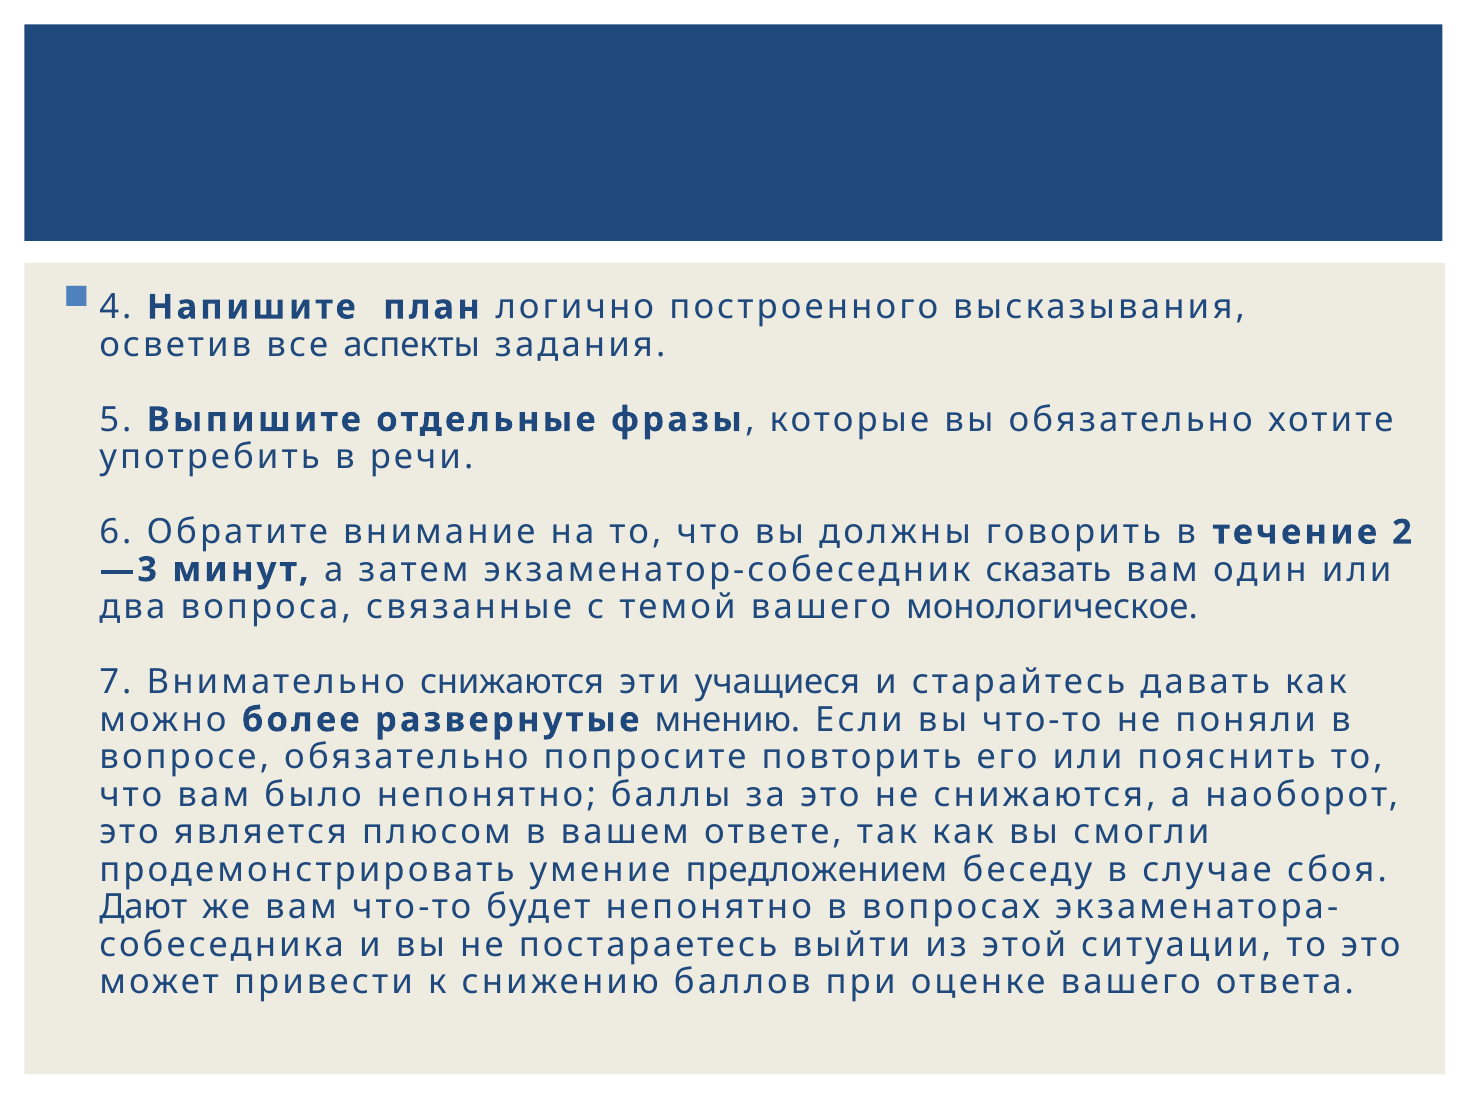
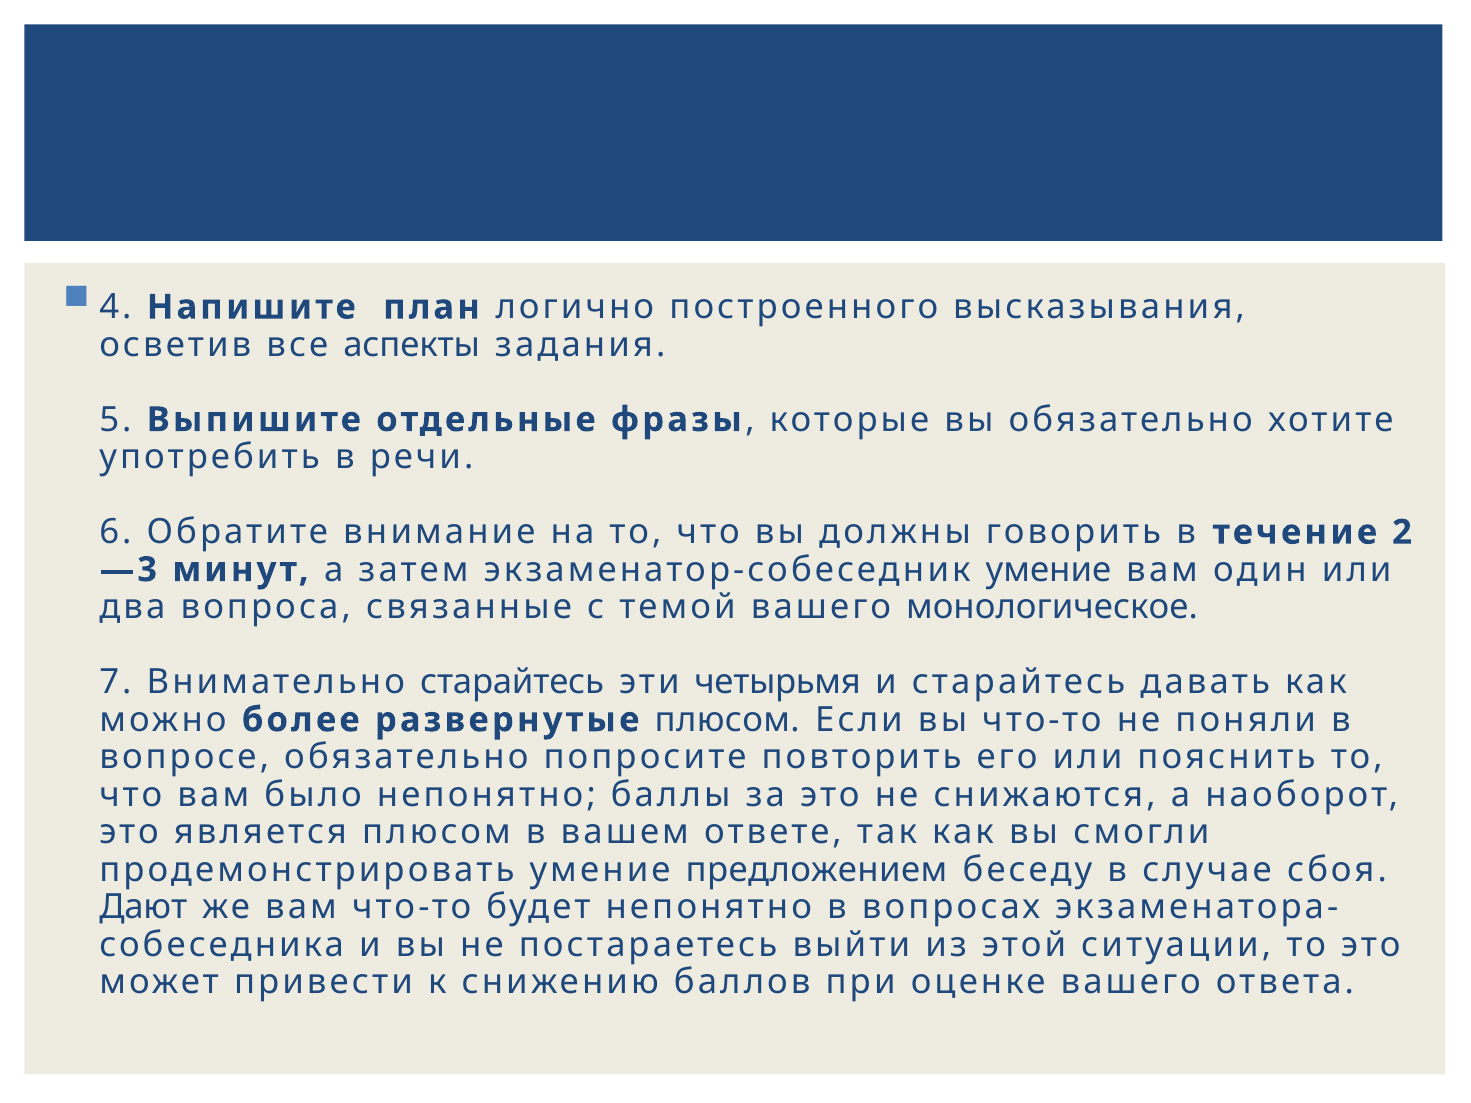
экзаменатор-собеседник сказать: сказать -> умение (1048, 570)
Внимательно снижаются: снижаются -> старайтесь (512, 682)
учащиеся: учащиеся -> четырьмя (778, 682)
развернутые мнению: мнению -> плюсом (727, 720)
